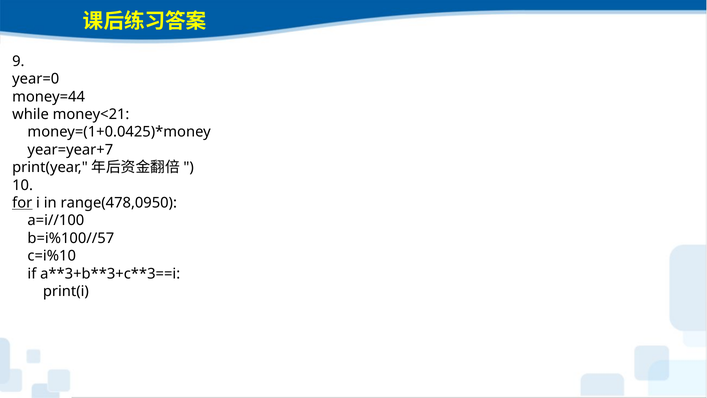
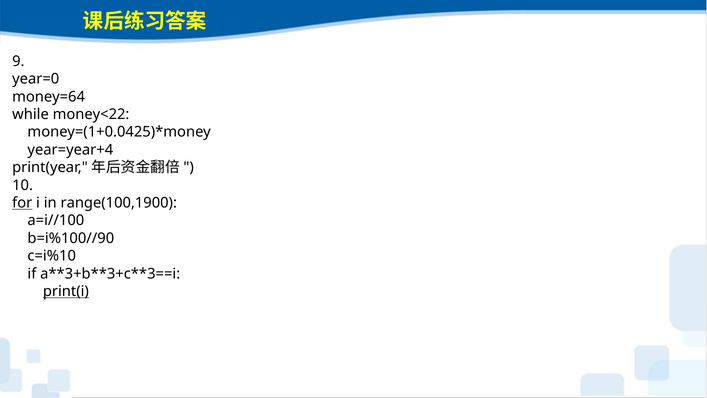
money=44: money=44 -> money=64 (49, 97)
money<21: money<21 -> money<22 (91, 114)
year=year+7: year=year+7 -> year=year+4 (70, 150)
range(478,0950: range(478,0950 -> range(100,1900 (119, 203)
b=i%100//57: b=i%100//57 -> b=i%100//90 (71, 238)
print(i underline: none -> present (66, 291)
